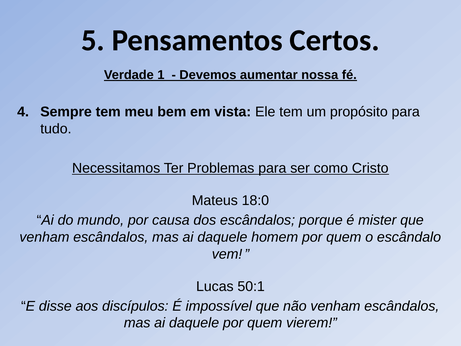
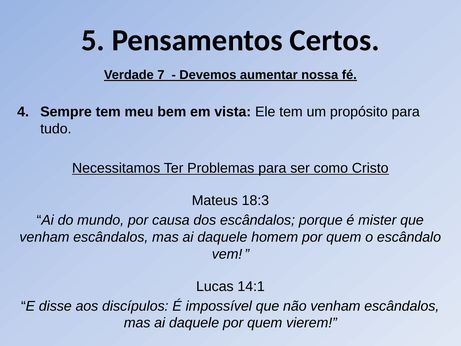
1: 1 -> 7 (161, 75)
18:0: 18:0 -> 18:3 (255, 200)
50:1: 50:1 -> 14:1 (251, 286)
